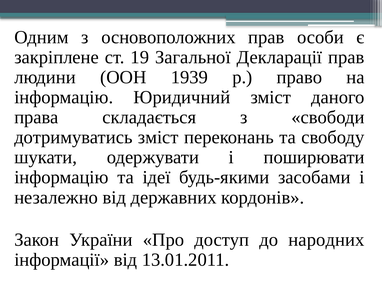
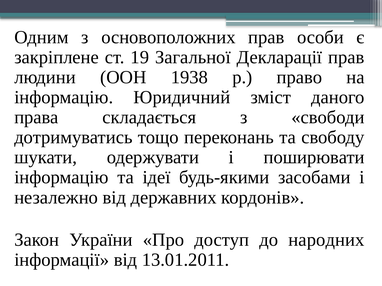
1939: 1939 -> 1938 (189, 77)
дотримуватись зміст: зміст -> тощо (158, 138)
